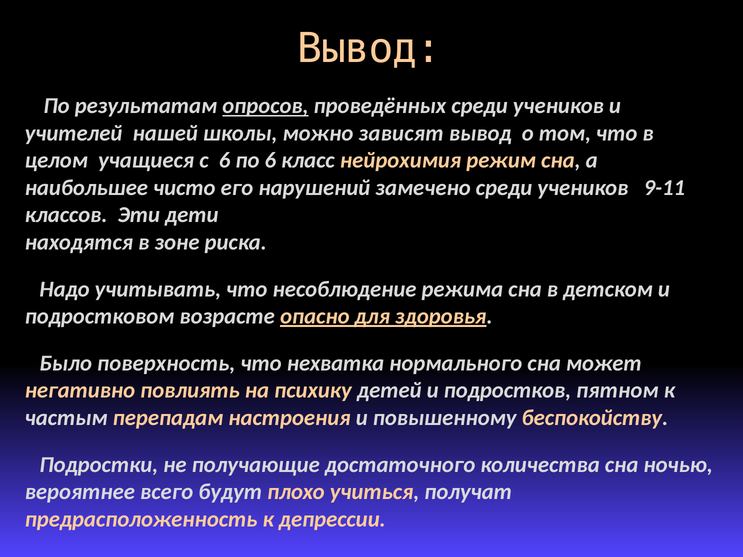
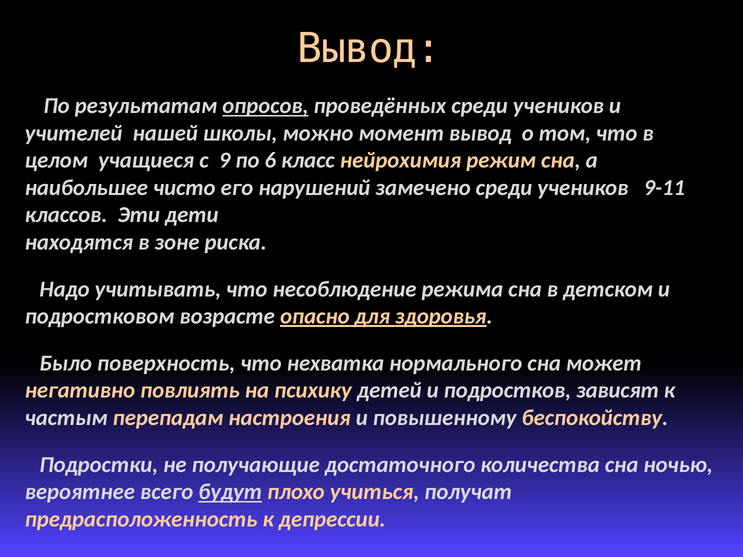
зависят: зависят -> момент (401, 133)
с 6: 6 -> 9 (225, 160)
пятном: пятном -> зависят (618, 391)
будут underline: none -> present (230, 492)
